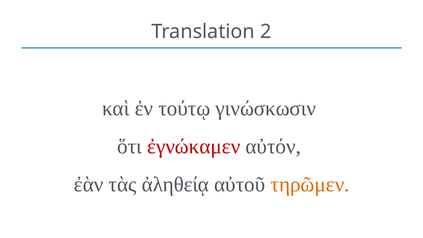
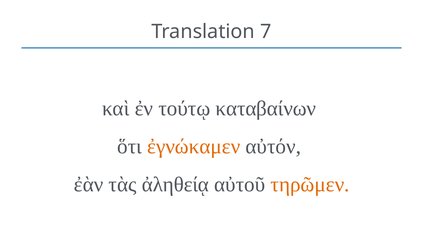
2: 2 -> 7 (266, 31)
γινώσκωσιν: γινώσκωσιν -> καταβαίνων (266, 108)
ἐγνώκαμεν colour: red -> orange (194, 146)
